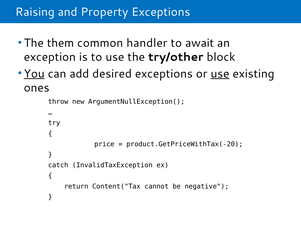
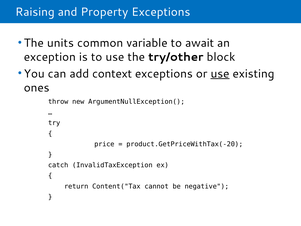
them: them -> units (60, 43)
handler: handler -> variable (147, 43)
You underline: present -> none (34, 74)
desired: desired -> context (112, 74)
